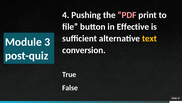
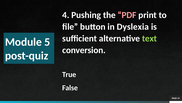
Effective: Effective -> Dyslexia (133, 27)
text colour: yellow -> light green (149, 38)
3: 3 -> 5 (47, 42)
